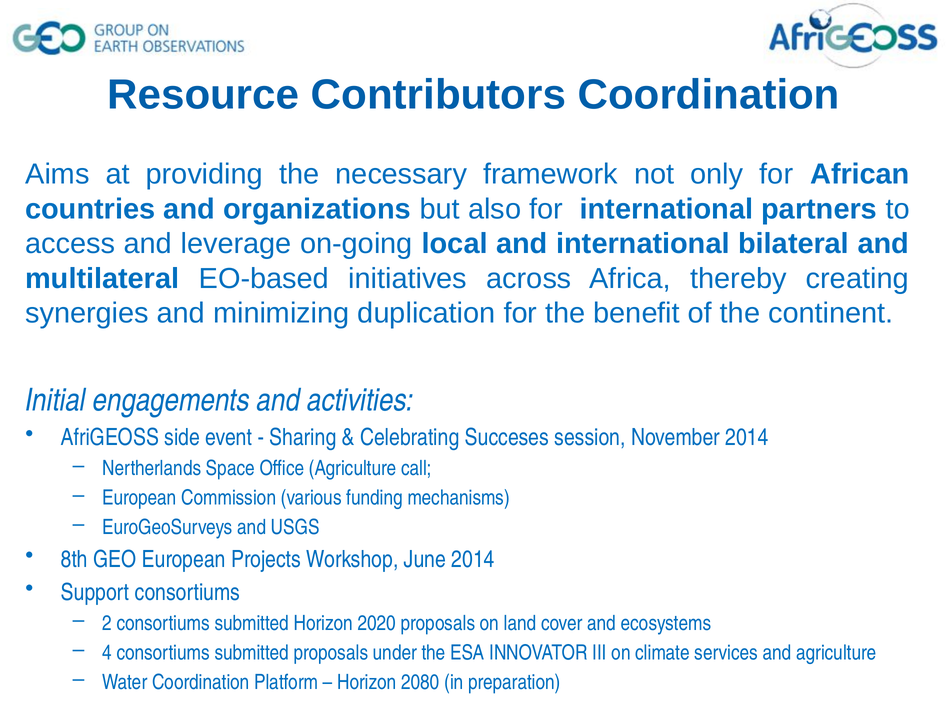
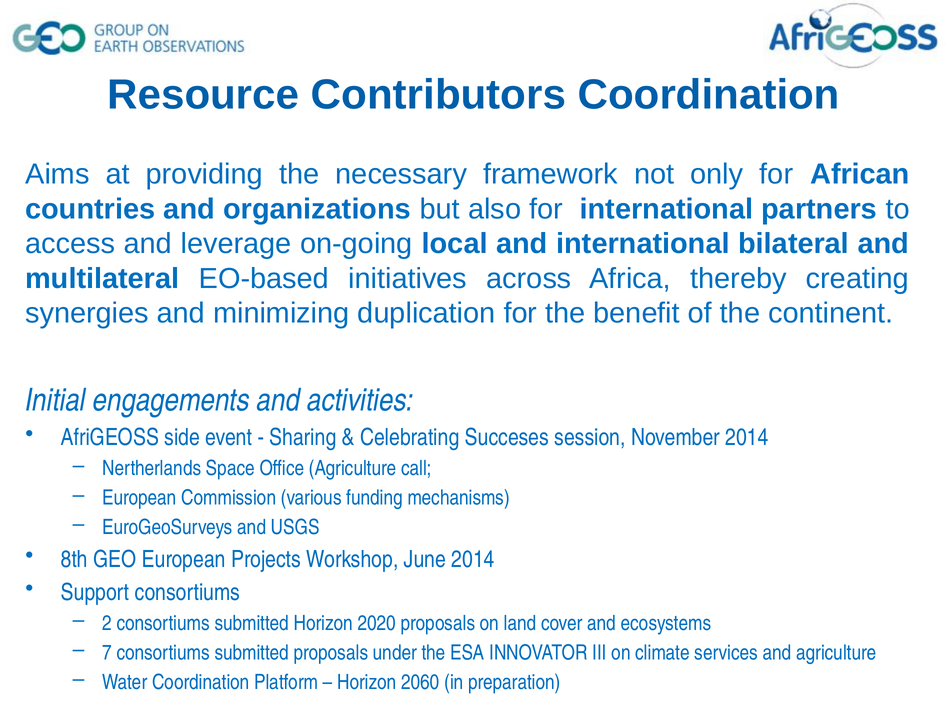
4: 4 -> 7 (107, 653)
2080: 2080 -> 2060 (420, 682)
